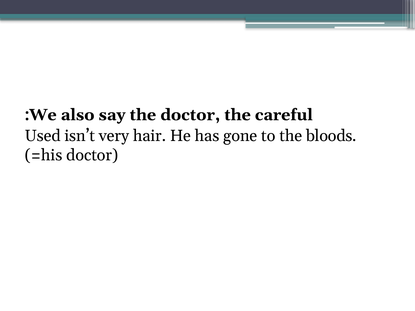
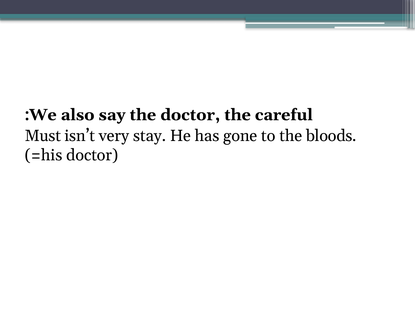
Used: Used -> Must (43, 136)
hair: hair -> stay (150, 136)
